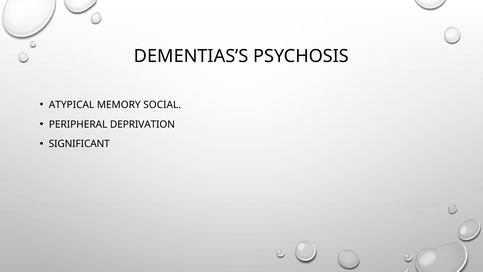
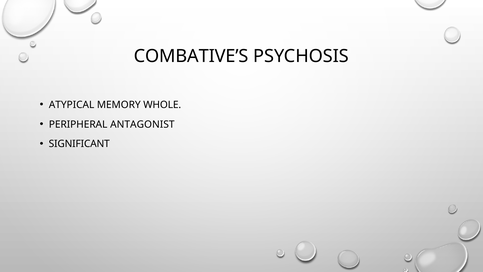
DEMENTIAS’S: DEMENTIAS’S -> COMBATIVE’S (191, 56)
SOCIAL: SOCIAL -> WHOLE (162, 105)
DEPRIVATION: DEPRIVATION -> ANTAGONIST (142, 124)
